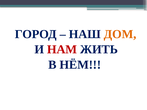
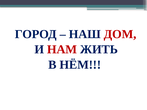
ДОМ colour: orange -> red (120, 34)
